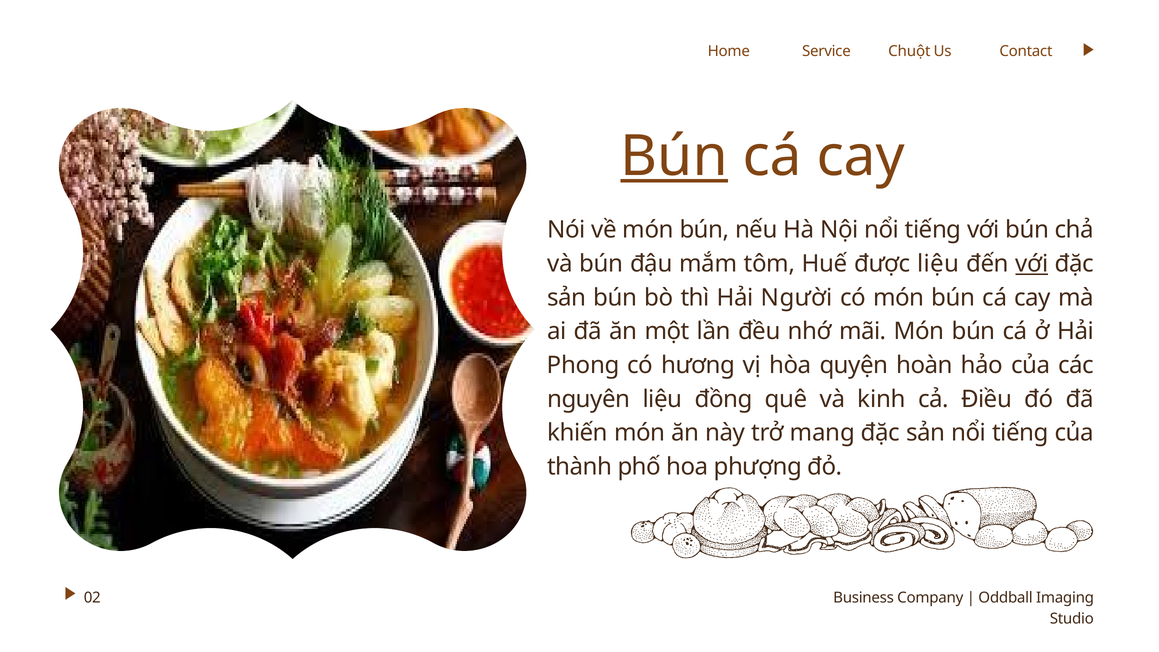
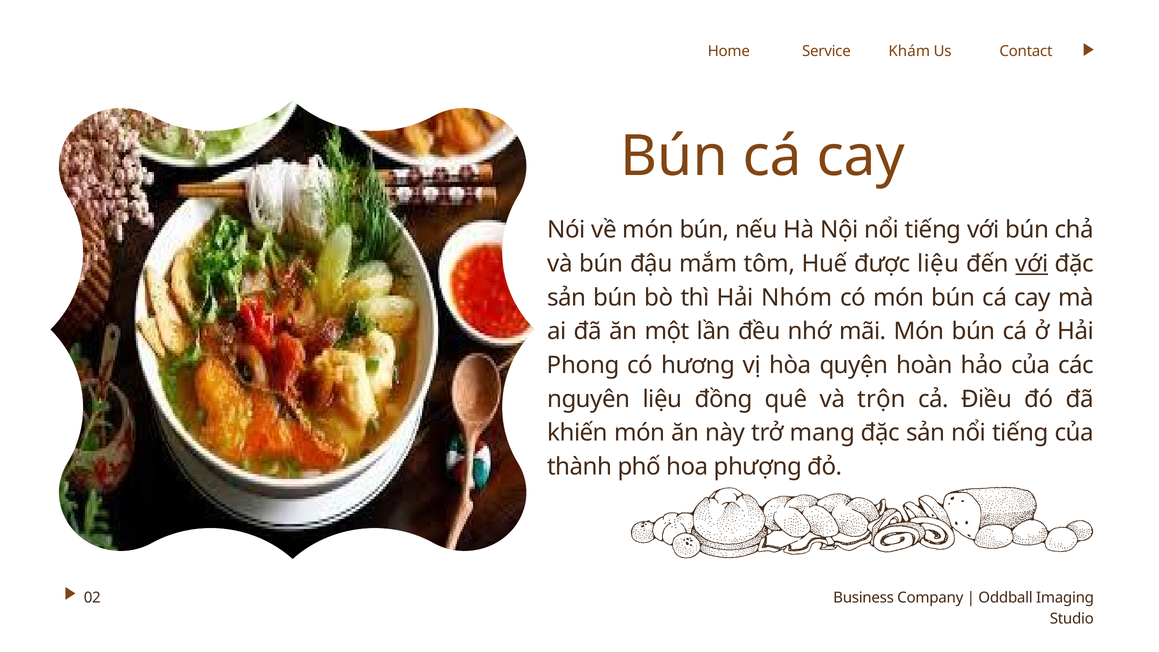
Chuột: Chuột -> Khám (909, 51)
Bún underline: present -> none (674, 156)
Người: Người -> Nhóm (797, 298)
kinh: kinh -> trộn (882, 399)
